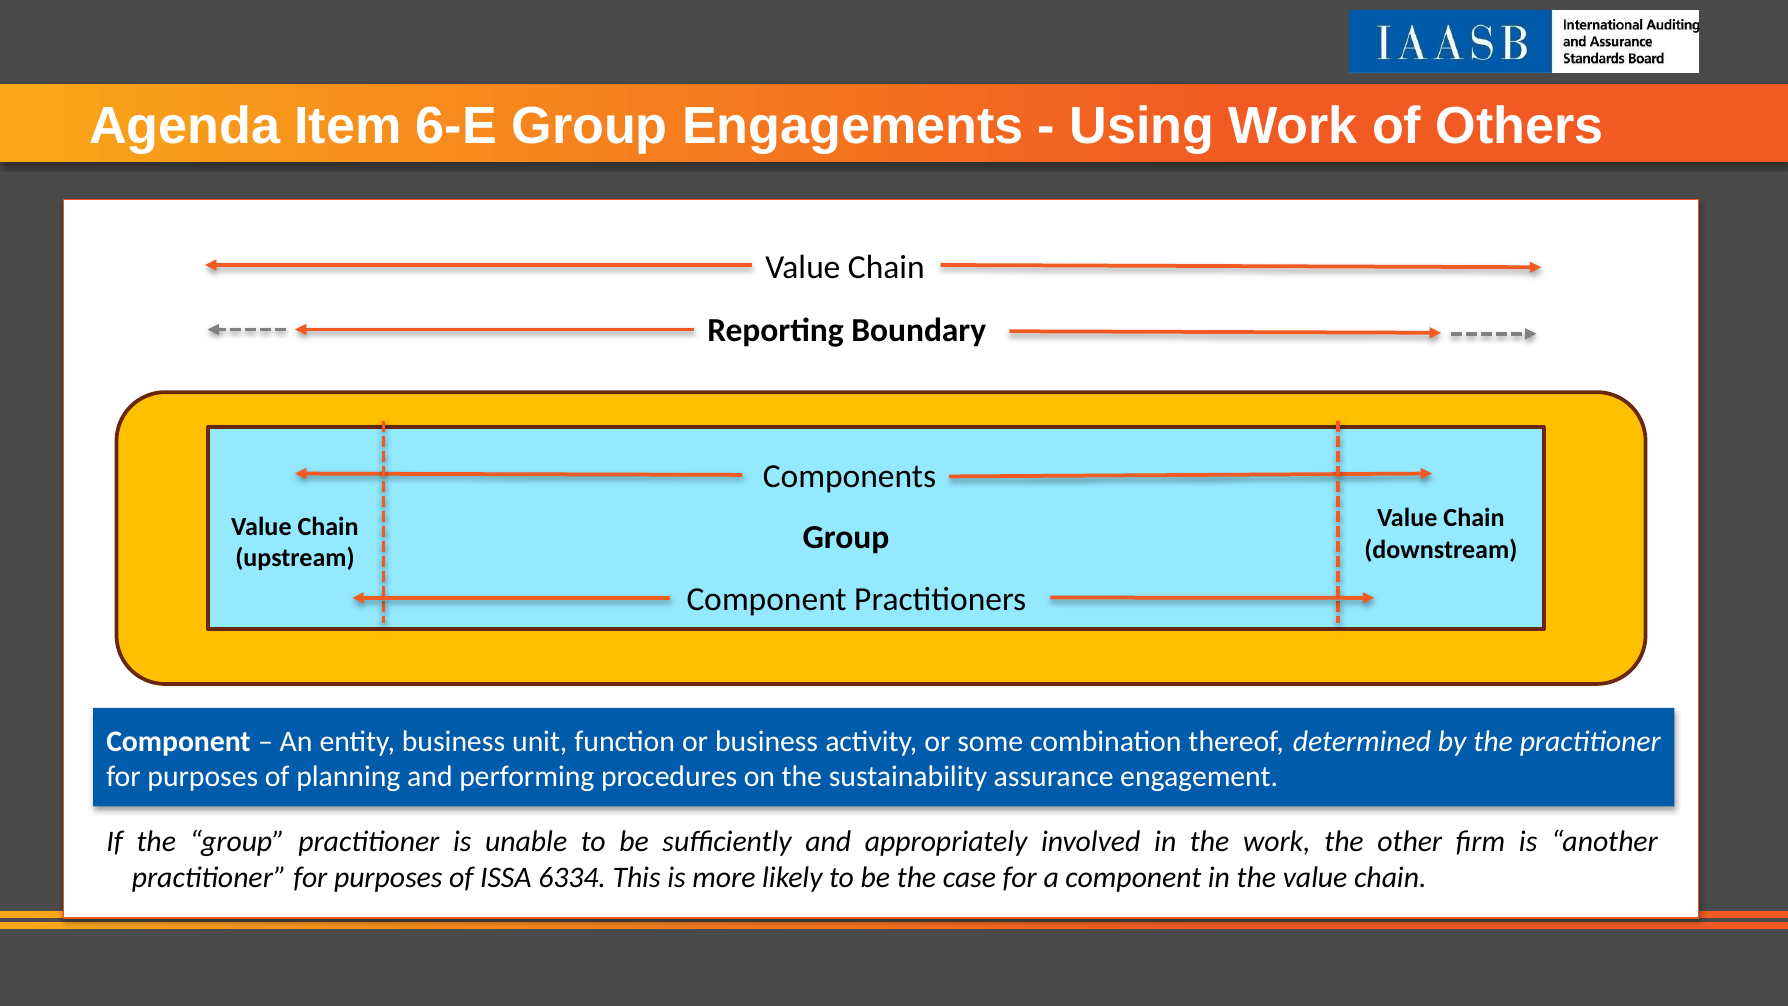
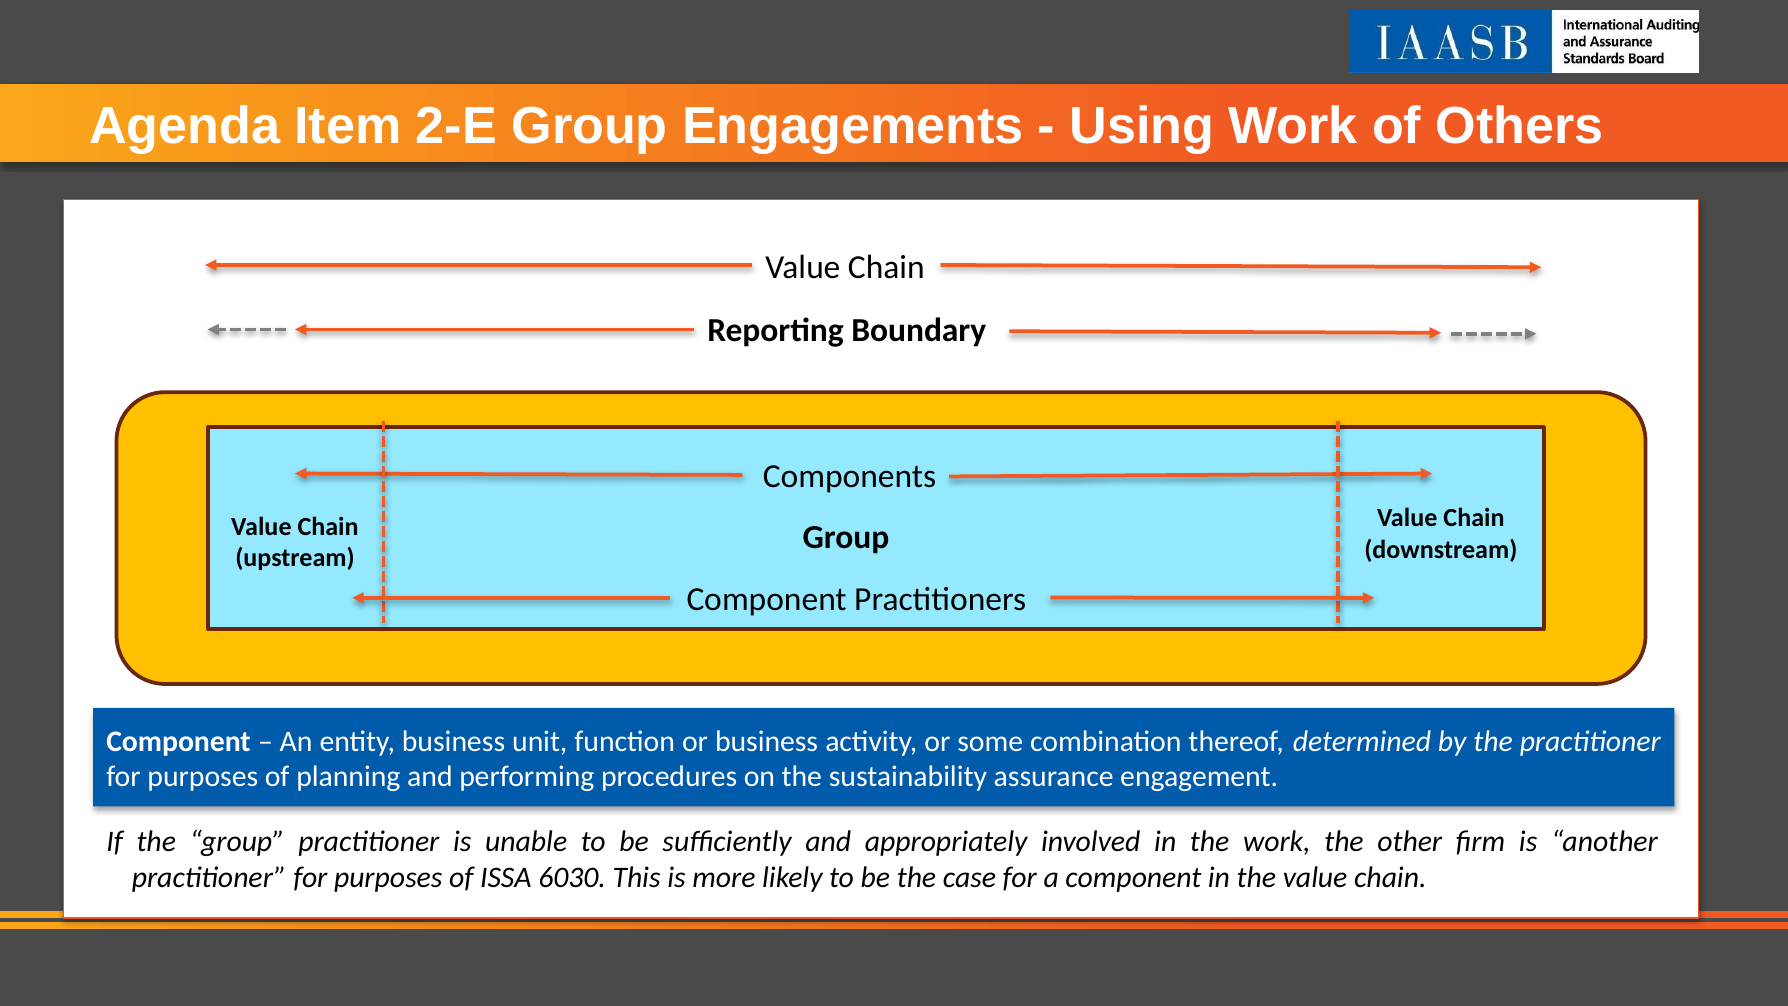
6-E: 6-E -> 2-E (456, 127)
6334: 6334 -> 6030 (572, 877)
